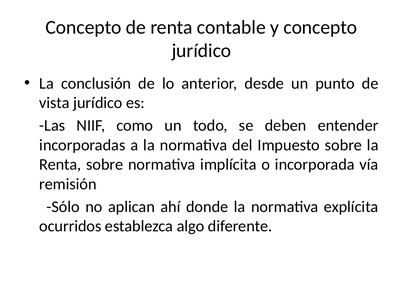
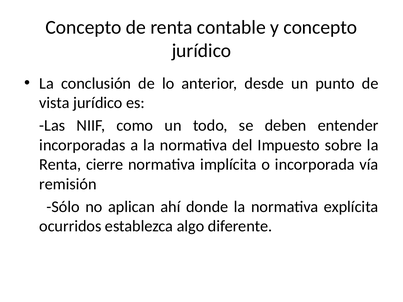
Renta sobre: sobre -> cierre (105, 165)
